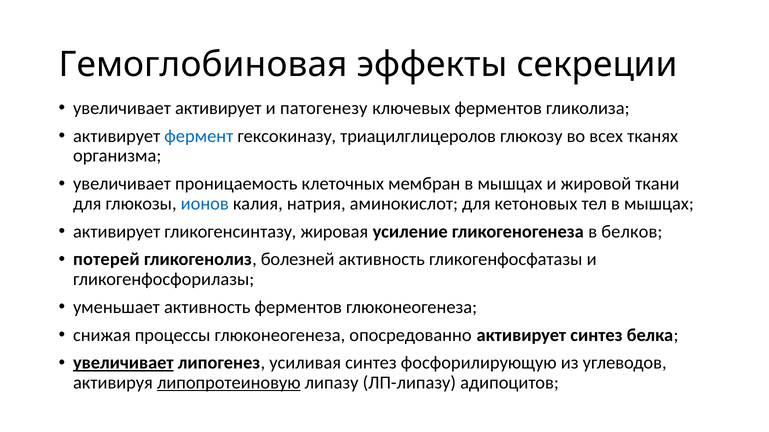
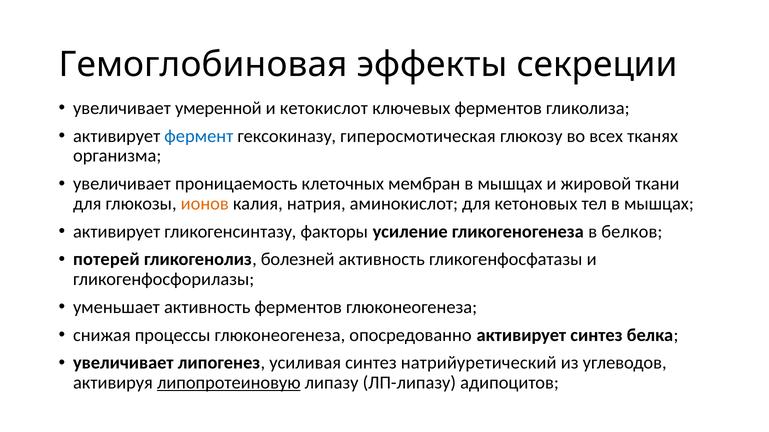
увеличивает активирует: активирует -> умеренной (218, 108)
патогенезу: патогенезу -> кетокислот (324, 108)
триацилглицеролов: триацилглицеролов -> гиперосмотическая (418, 136)
ионов colour: blue -> orange (205, 204)
жировая: жировая -> факторы (334, 232)
увеличивает underline: present -> none (123, 363)
фосфорилирующую: фосфорилирующую -> натрийуретический (479, 363)
